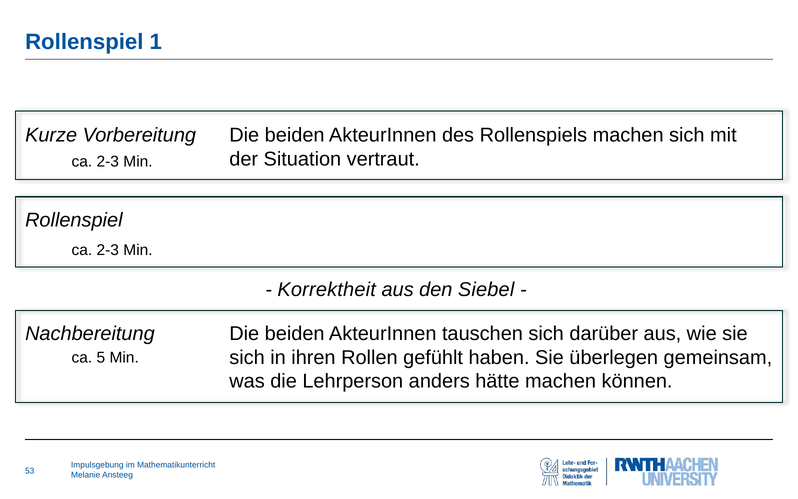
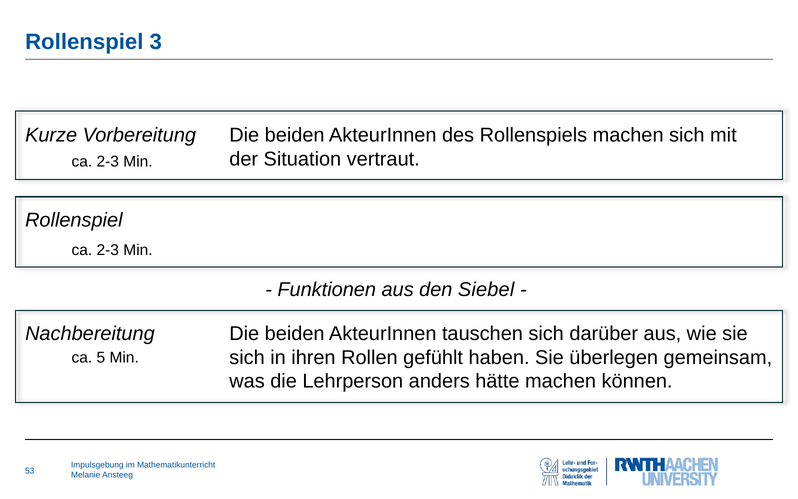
1: 1 -> 3 (156, 42)
Korrektheit: Korrektheit -> Funktionen (327, 290)
